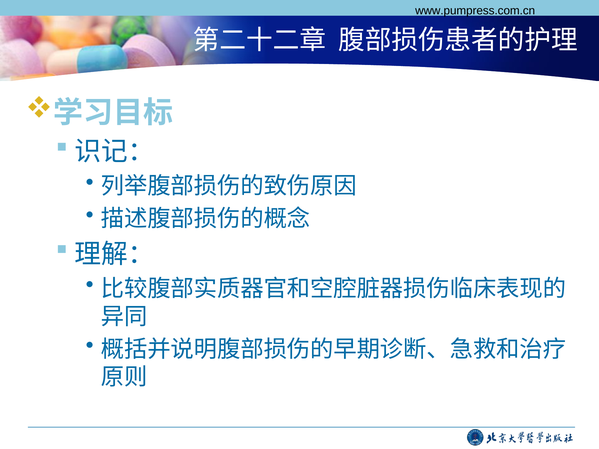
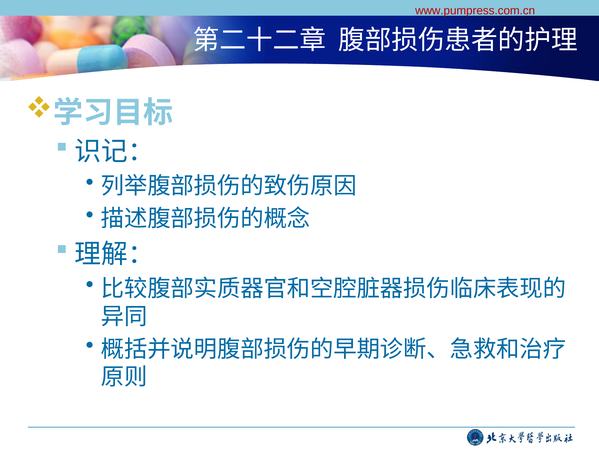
www.pumpress.com.cn colour: black -> red (475, 11)
